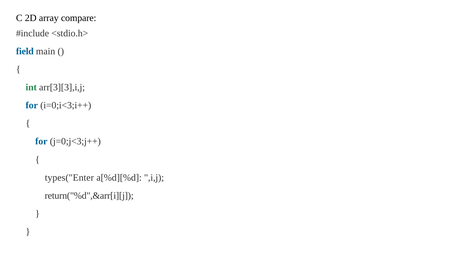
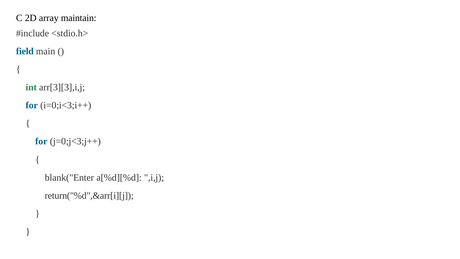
compare: compare -> maintain (79, 18)
types("Enter: types("Enter -> blank("Enter (69, 177)
